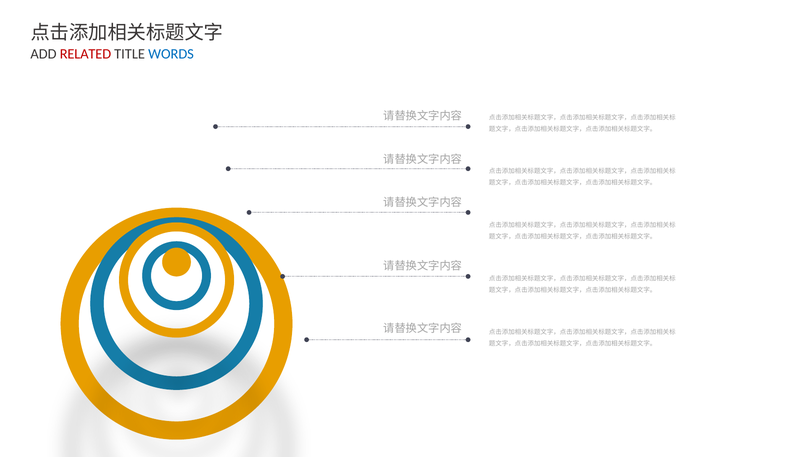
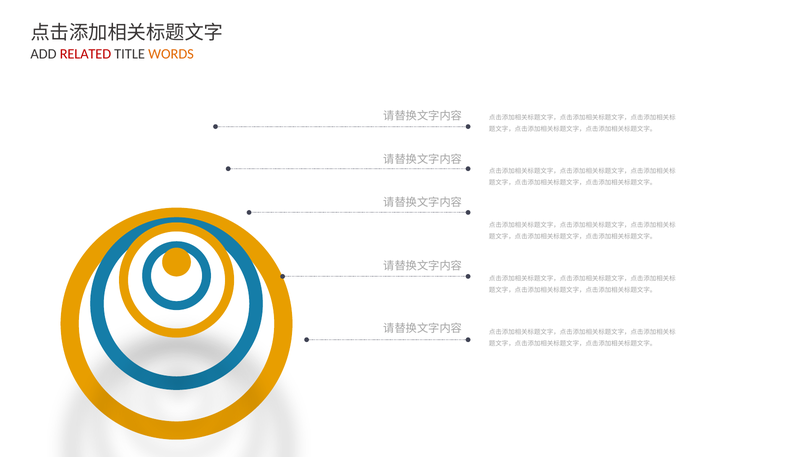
WORDS colour: blue -> orange (171, 54)
